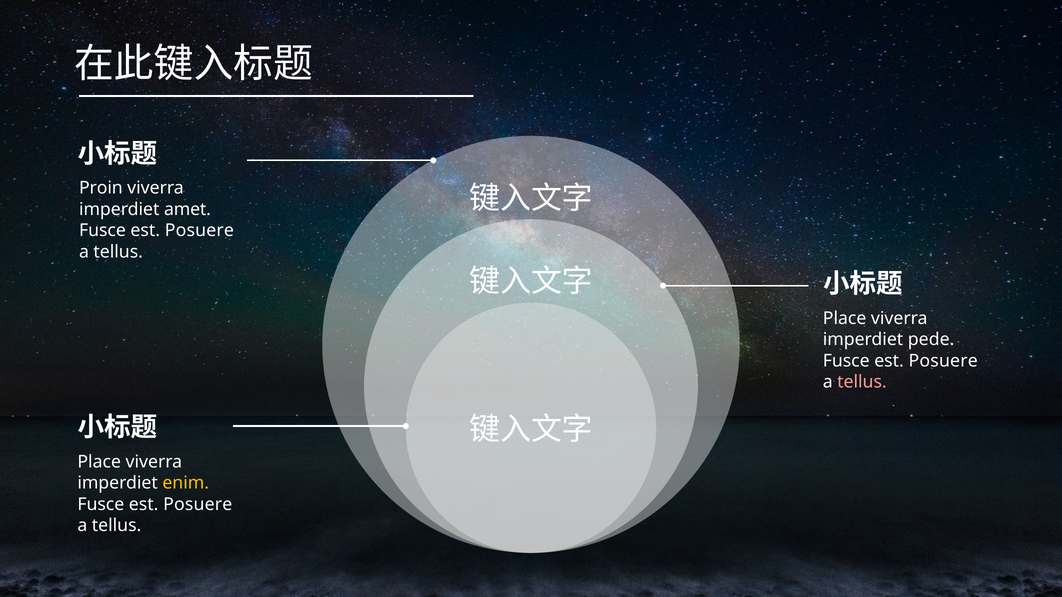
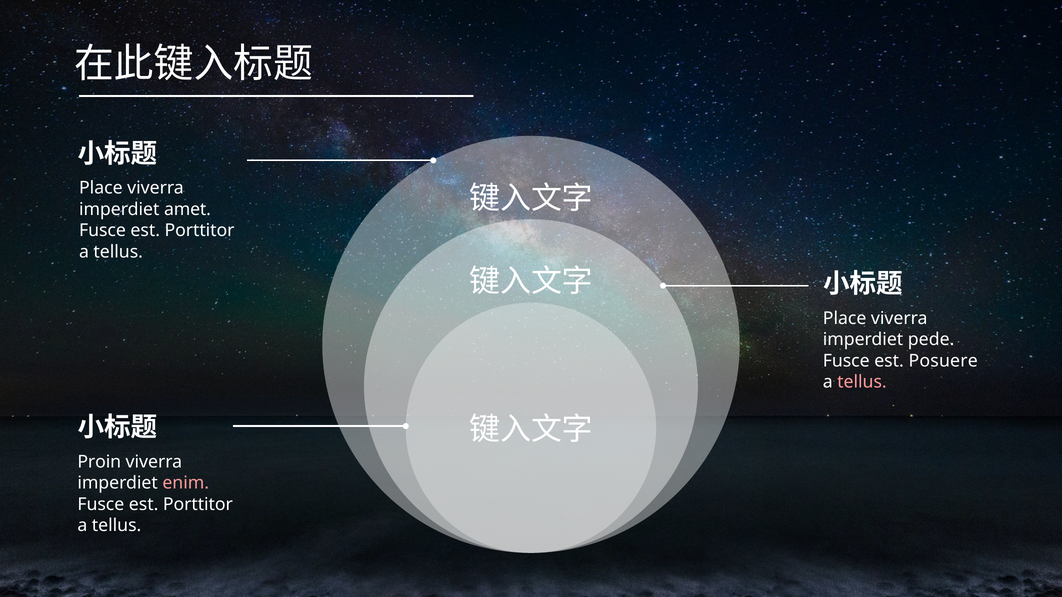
Proin: Proin -> Place (101, 188)
Posuere: Posuere -> Porttitor (200, 231)
Place: Place -> Proin (99, 462)
enim colour: yellow -> pink (186, 483)
Posuere: Posuere -> Porttitor (198, 505)
